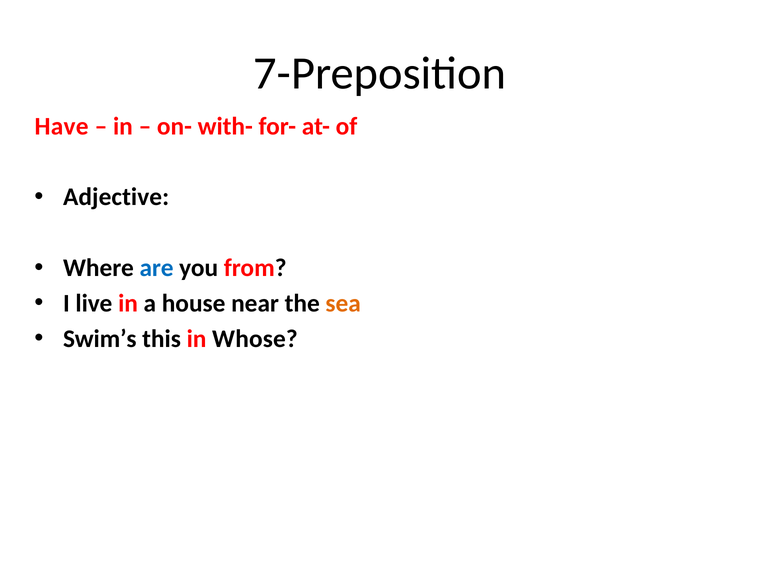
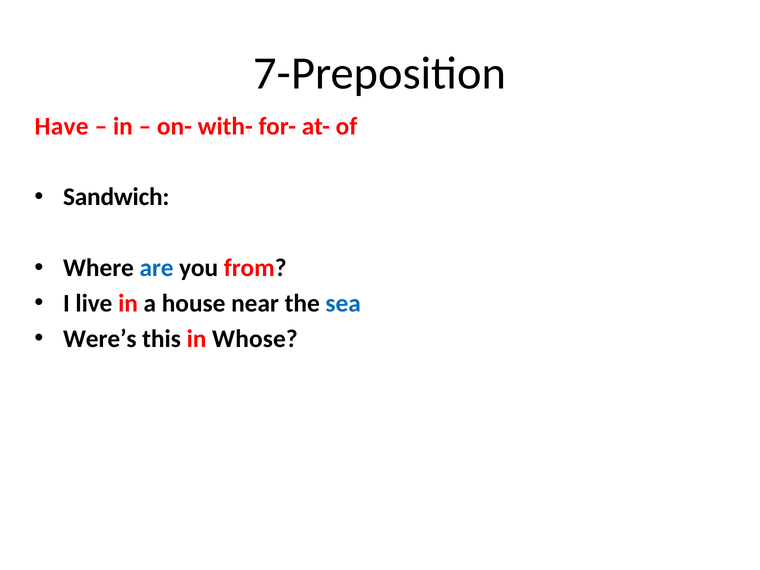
Adjective: Adjective -> Sandwich (116, 197)
sea colour: orange -> blue (343, 304)
Swim’s: Swim’s -> Were’s (100, 339)
